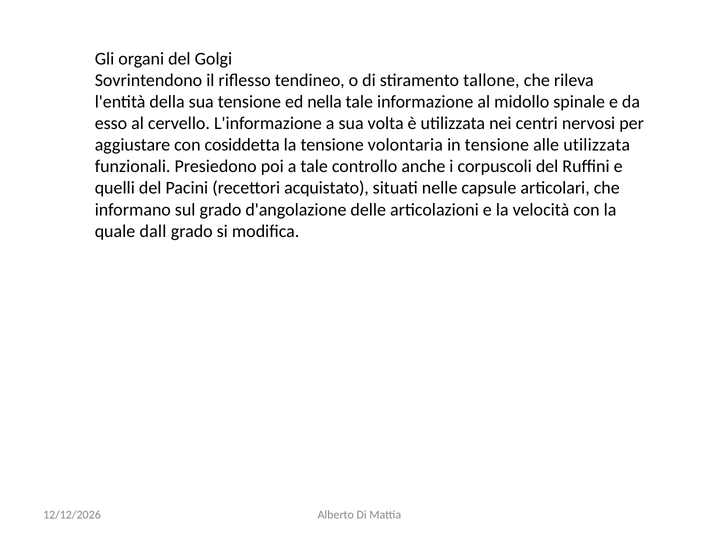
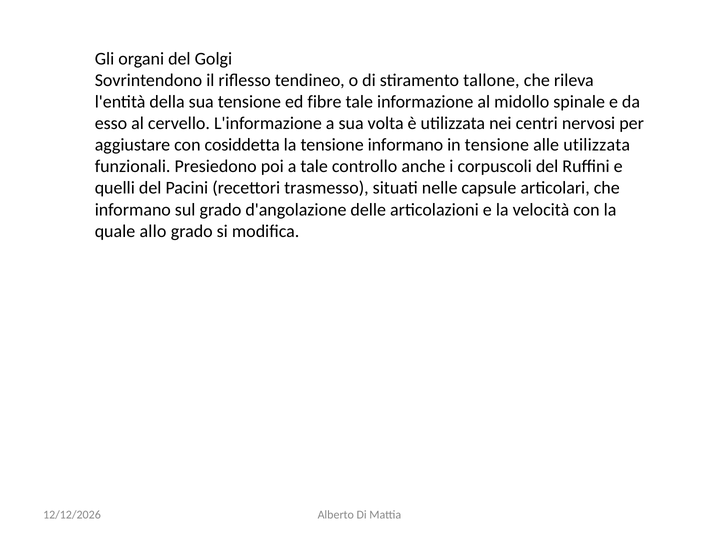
nella: nella -> fibre (324, 102)
tensione volontaria: volontaria -> informano (405, 145)
acquistato: acquistato -> trasmesso (326, 188)
dall: dall -> allo (153, 231)
